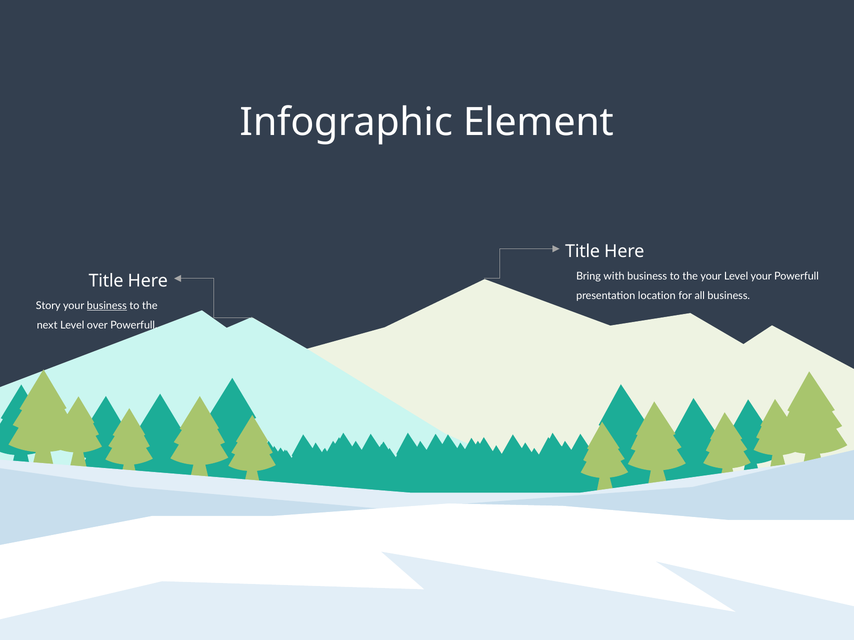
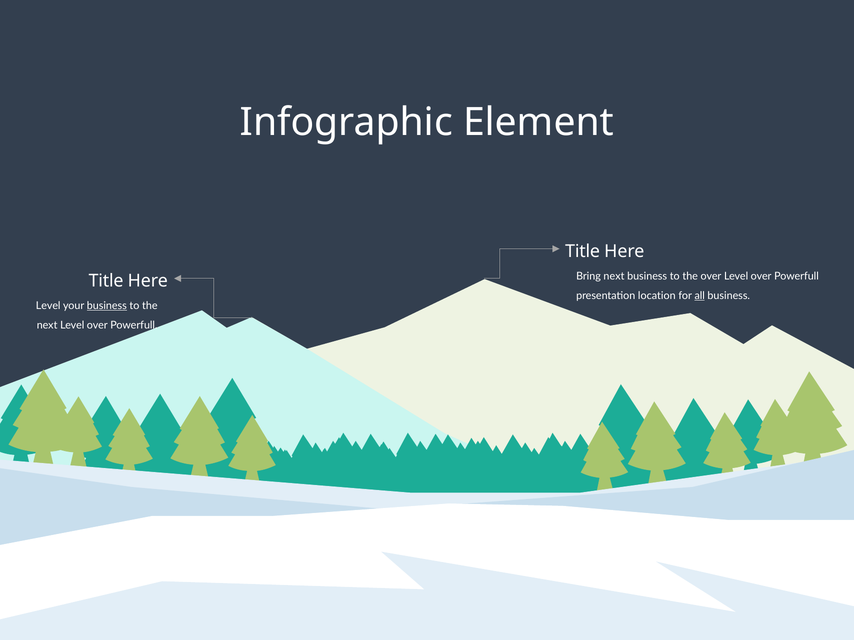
Bring with: with -> next (614, 277)
the your: your -> over (711, 277)
your: your -> over (761, 277)
all underline: none -> present (700, 296)
Story: Story -> Level (48, 306)
